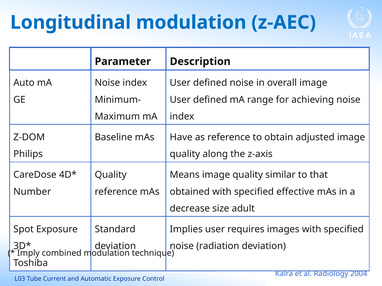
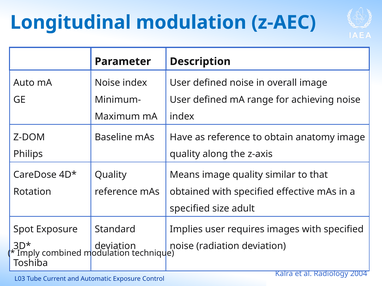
adjusted: adjusted -> anatomy (315, 137)
Number: Number -> Rotation (32, 192)
decrease: decrease -> specified (190, 209)
